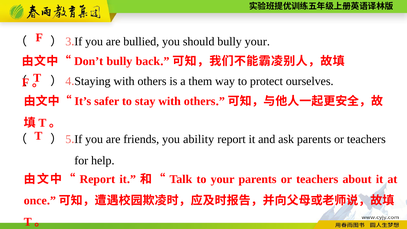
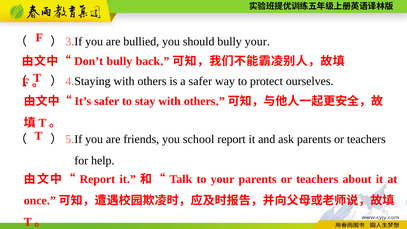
a them: them -> safer (200, 81)
ability: ability -> school (199, 139)
